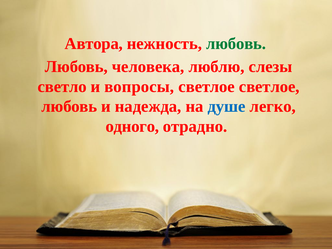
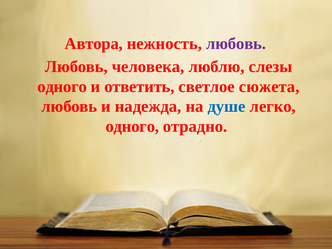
любовь colour: green -> purple (236, 44)
светло: светло -> одного (62, 87)
вопросы: вопросы -> ответить (139, 87)
светлое светлое: светлое -> сюжета (269, 87)
